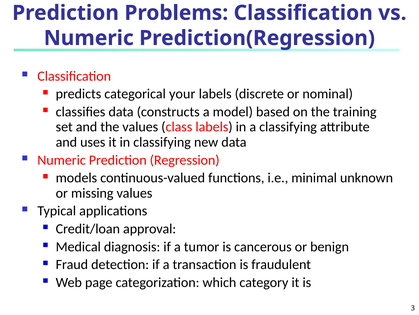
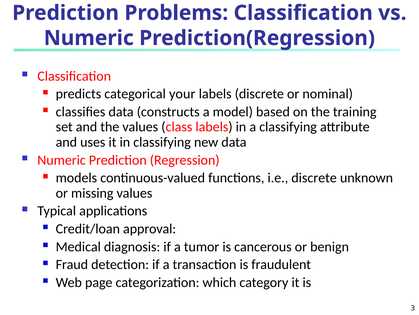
i.e minimal: minimal -> discrete (314, 178)
